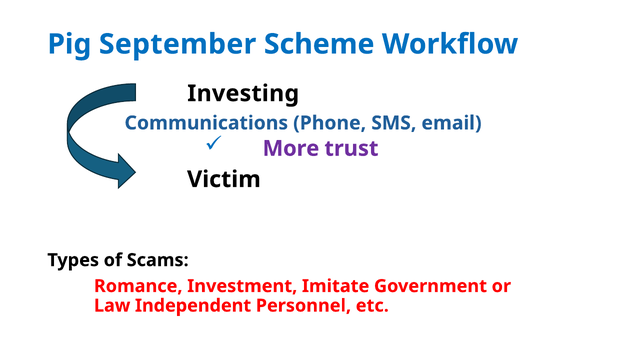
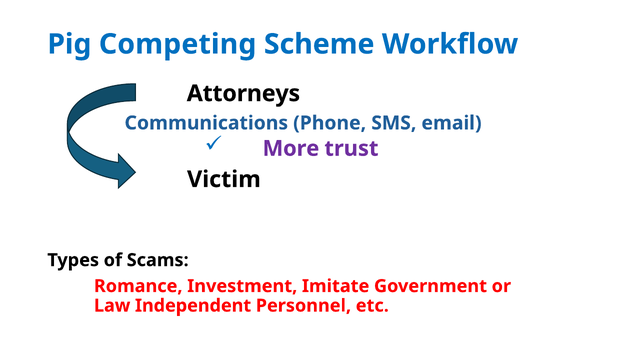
September: September -> Competing (178, 44)
Investing: Investing -> Attorneys (243, 94)
